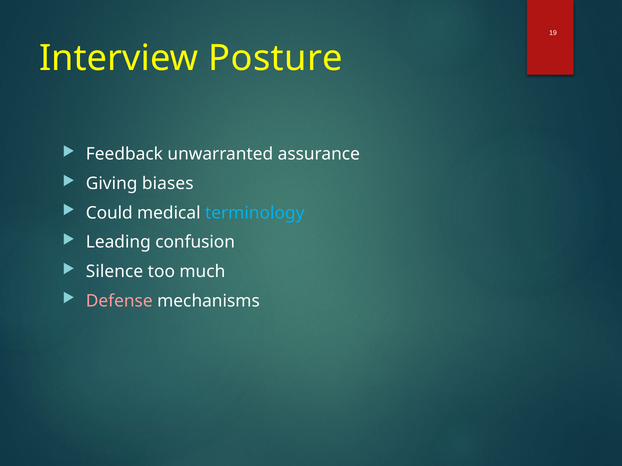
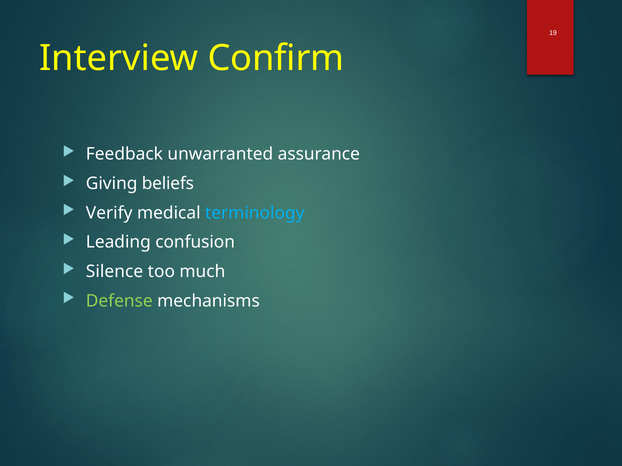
Posture: Posture -> Confirm (276, 58)
biases: biases -> beliefs (168, 184)
Could: Could -> Verify (109, 213)
Defense colour: pink -> light green (119, 301)
